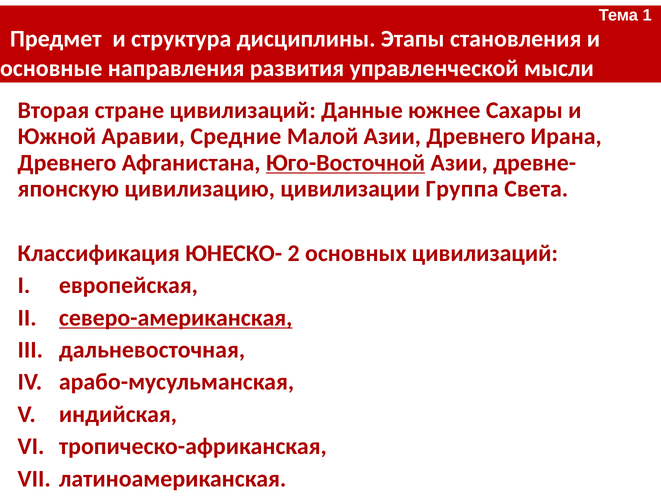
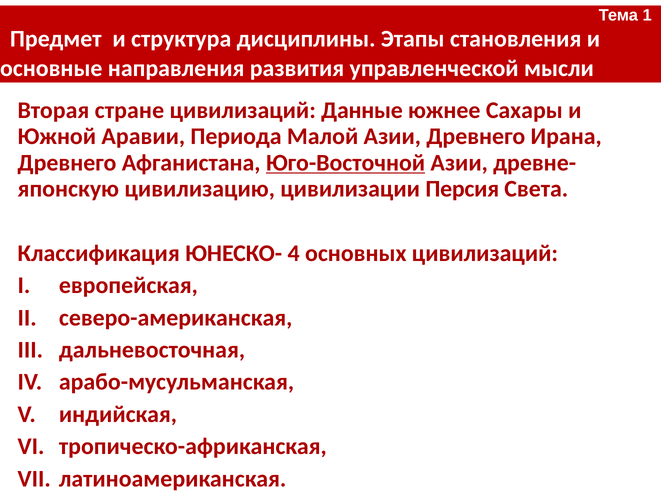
Аравии Средние: Средние -> Периода (236, 136)
Группа: Группа -> Персия (462, 189)
2: 2 -> 4 (294, 253)
северо-американская underline: present -> none (176, 318)
